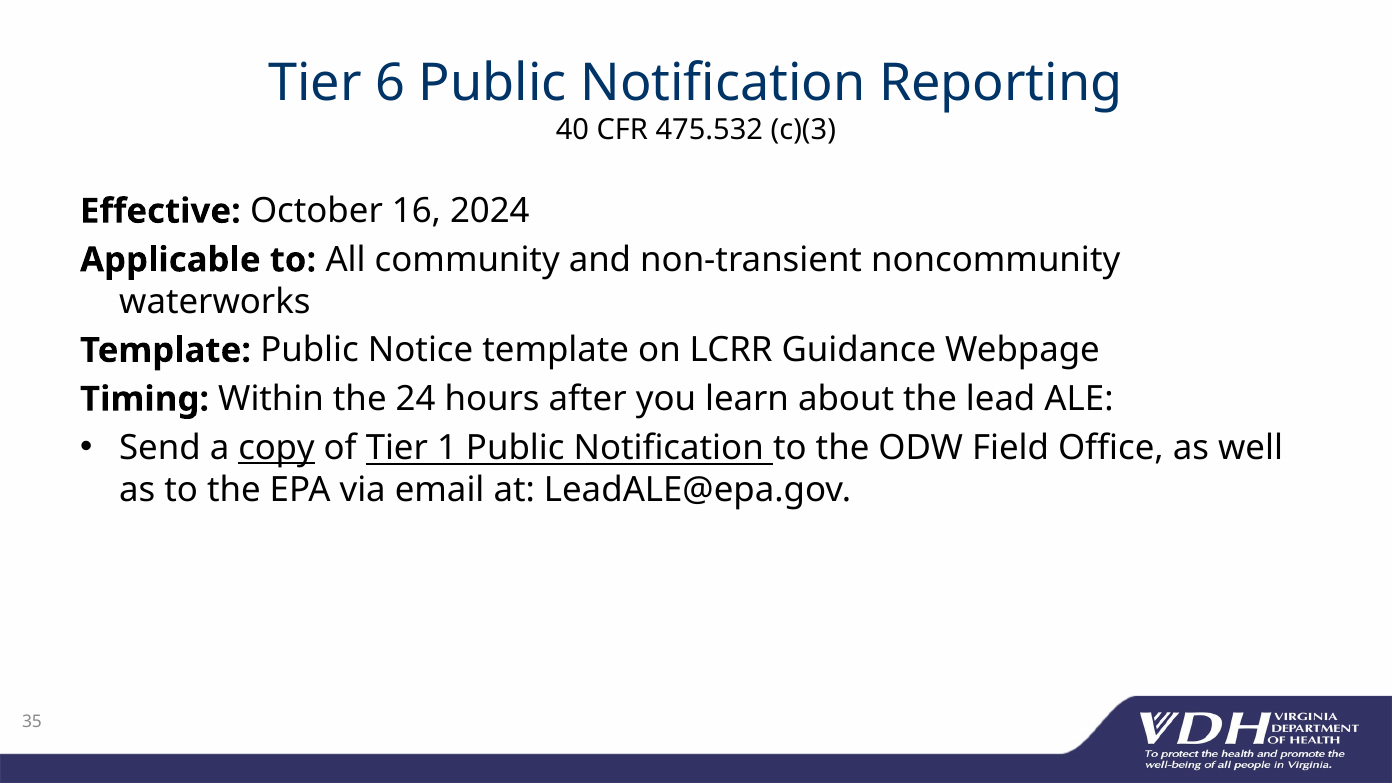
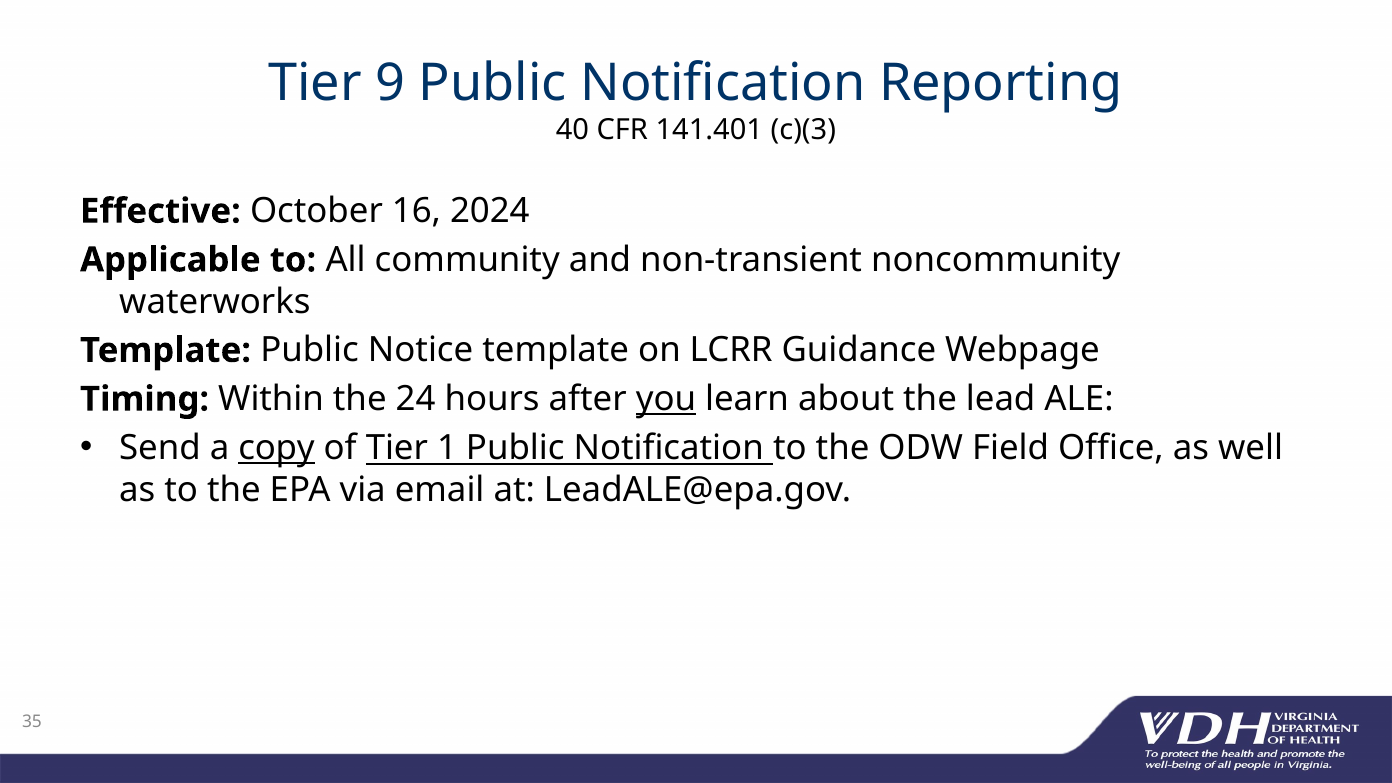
6: 6 -> 9 (390, 83)
475.532: 475.532 -> 141.401 (709, 130)
you underline: none -> present (666, 399)
